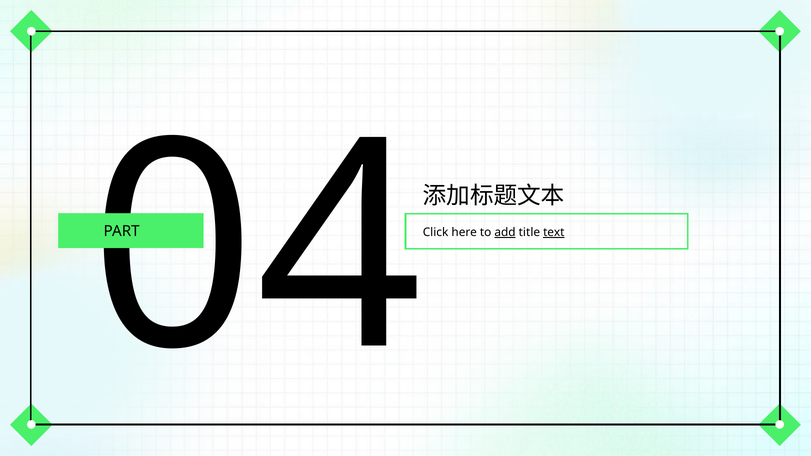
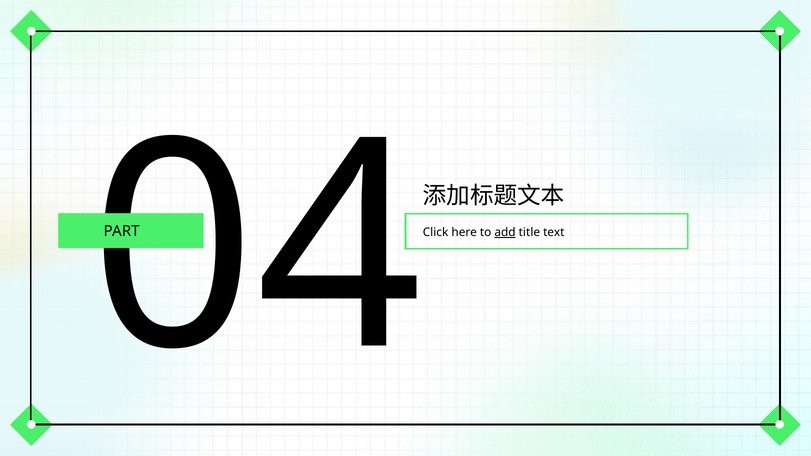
text underline: present -> none (554, 233)
